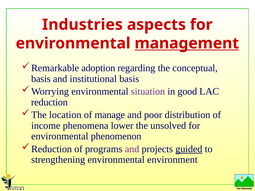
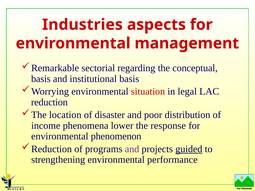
management underline: present -> none (187, 43)
adoption: adoption -> sectorial (98, 68)
situation colour: purple -> red (148, 92)
good: good -> legal (187, 92)
manage: manage -> disaster (110, 115)
unsolved: unsolved -> response (168, 126)
environment: environment -> performance (172, 160)
